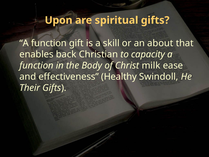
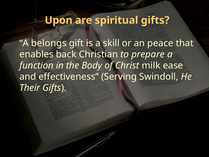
function: function -> belongs (49, 43)
about: about -> peace (160, 43)
capacity: capacity -> prepare (148, 54)
Healthy: Healthy -> Serving (119, 77)
